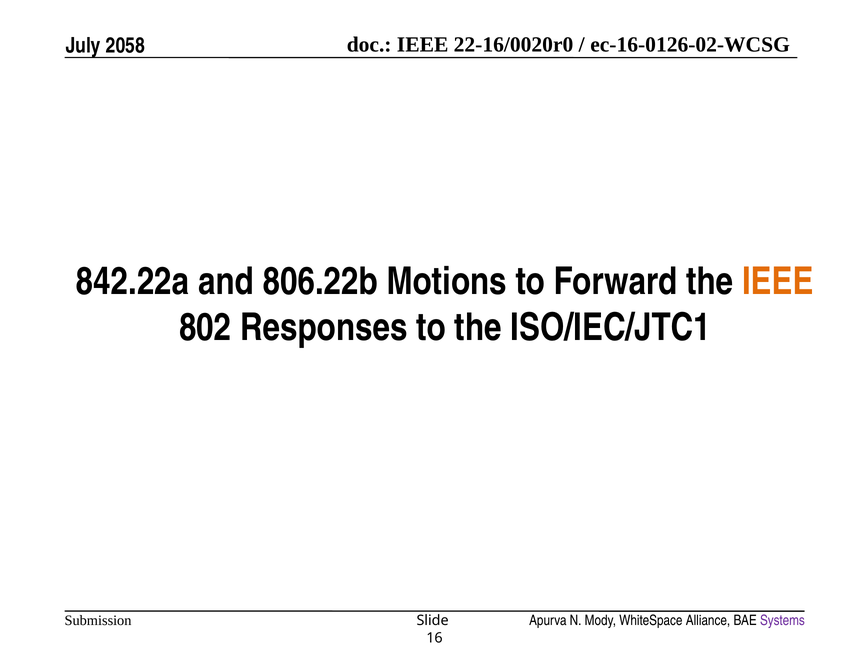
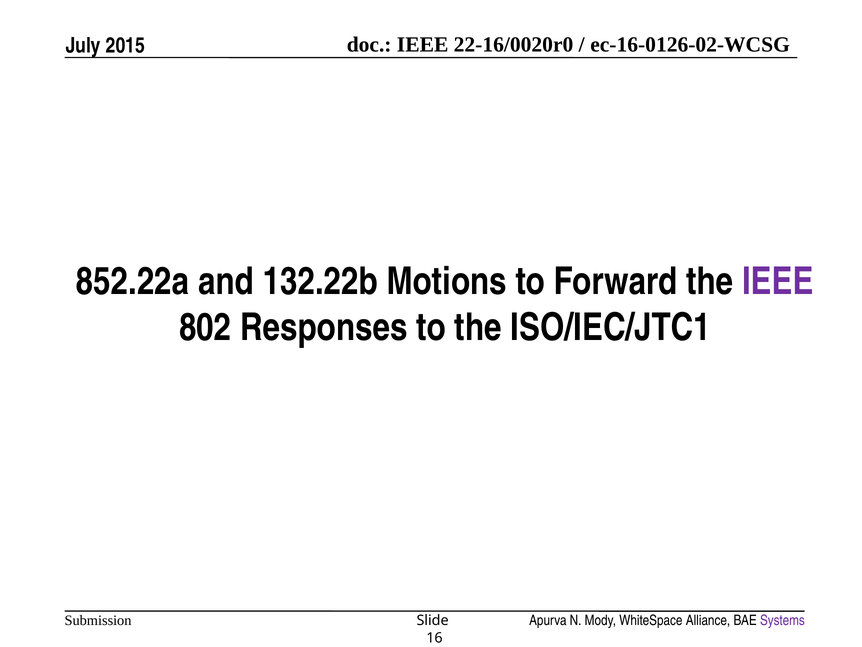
2058: 2058 -> 2015 (125, 46)
842.22a: 842.22a -> 852.22a (133, 281)
806.22b: 806.22b -> 132.22b (320, 281)
IEEE colour: orange -> purple (778, 281)
